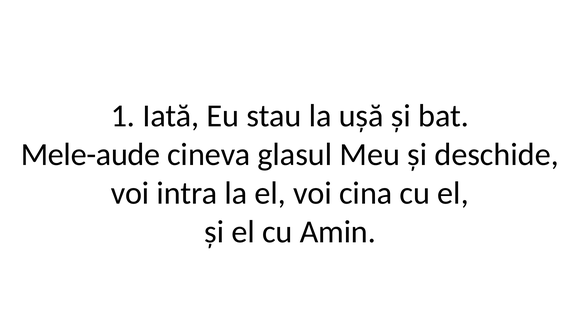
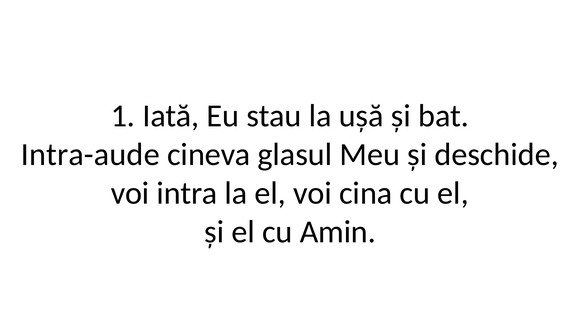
Mele-aude: Mele-aude -> Intra-aude (90, 155)
